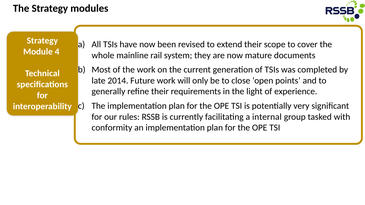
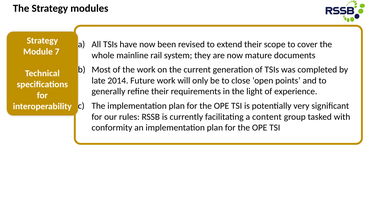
4: 4 -> 7 (57, 52)
internal: internal -> content (267, 117)
